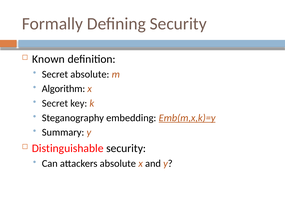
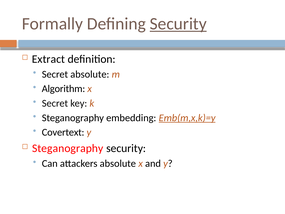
Security underline: none -> present (178, 24)
Known: Known -> Extract (48, 59)
Summary: Summary -> Covertext (63, 132)
Distinguishable: Distinguishable -> Steganography (68, 148)
